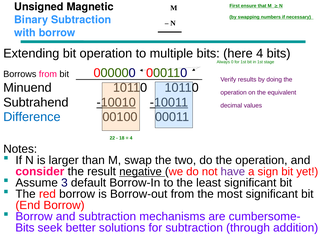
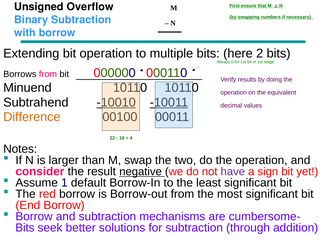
Magnetic: Magnetic -> Overflow (90, 7)
here 4: 4 -> 2 (260, 53)
Difference colour: blue -> orange (32, 117)
Assume 3: 3 -> 1 (64, 183)
